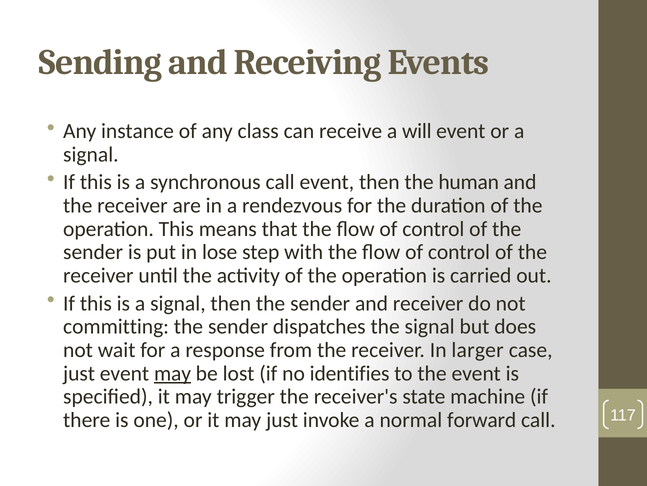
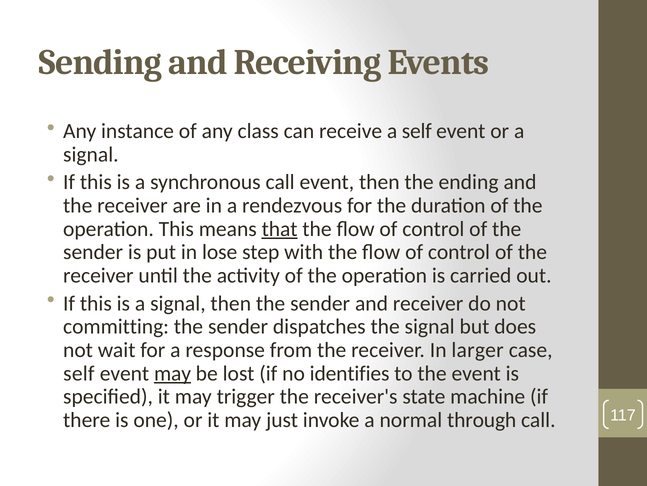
a will: will -> self (417, 131)
human: human -> ending (469, 182)
that underline: none -> present (280, 229)
just: just -> self (79, 373)
forward: forward -> through (482, 419)
